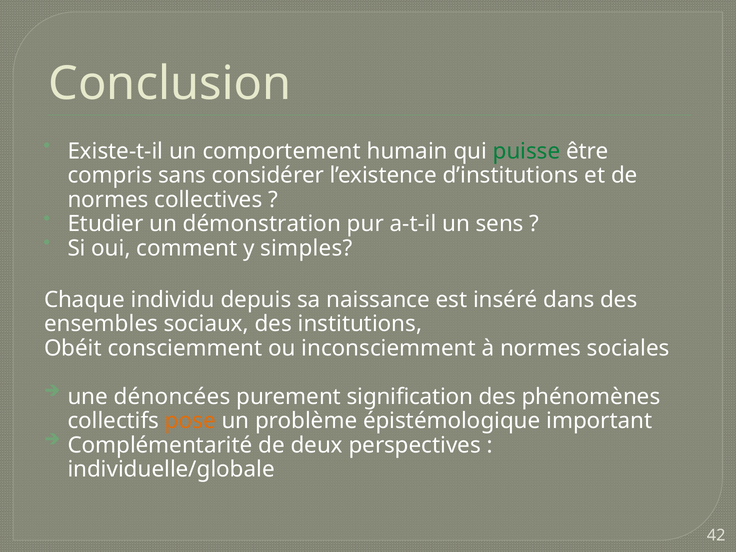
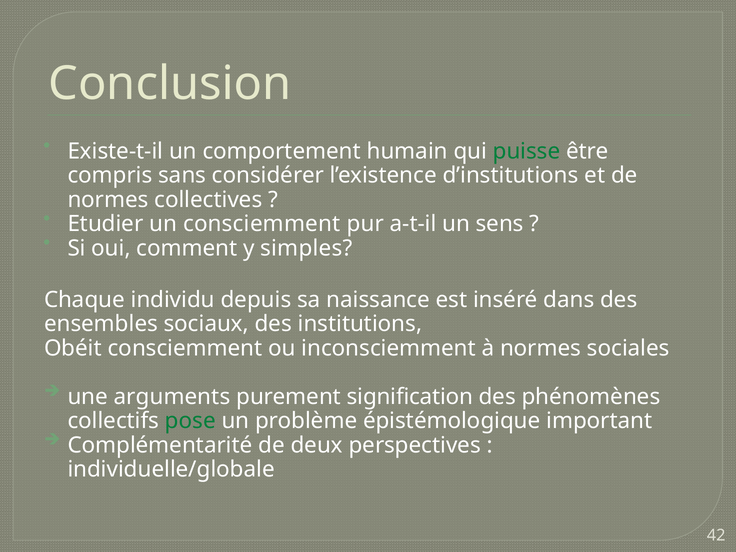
un démonstration: démonstration -> consciemment (262, 224)
dénoncées: dénoncées -> arguments (172, 397)
pose colour: orange -> green (190, 421)
